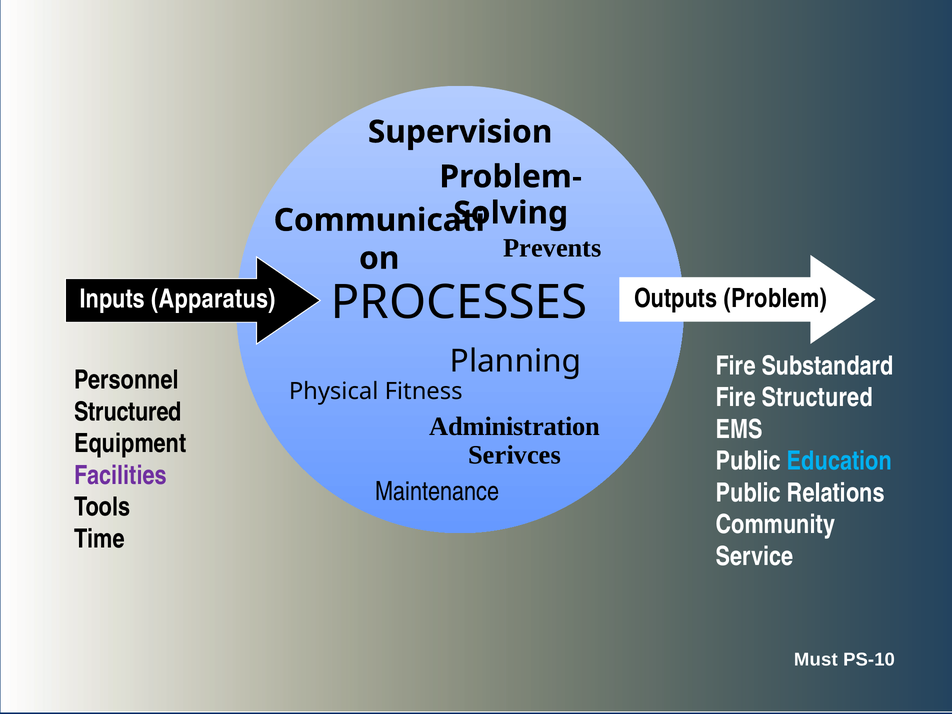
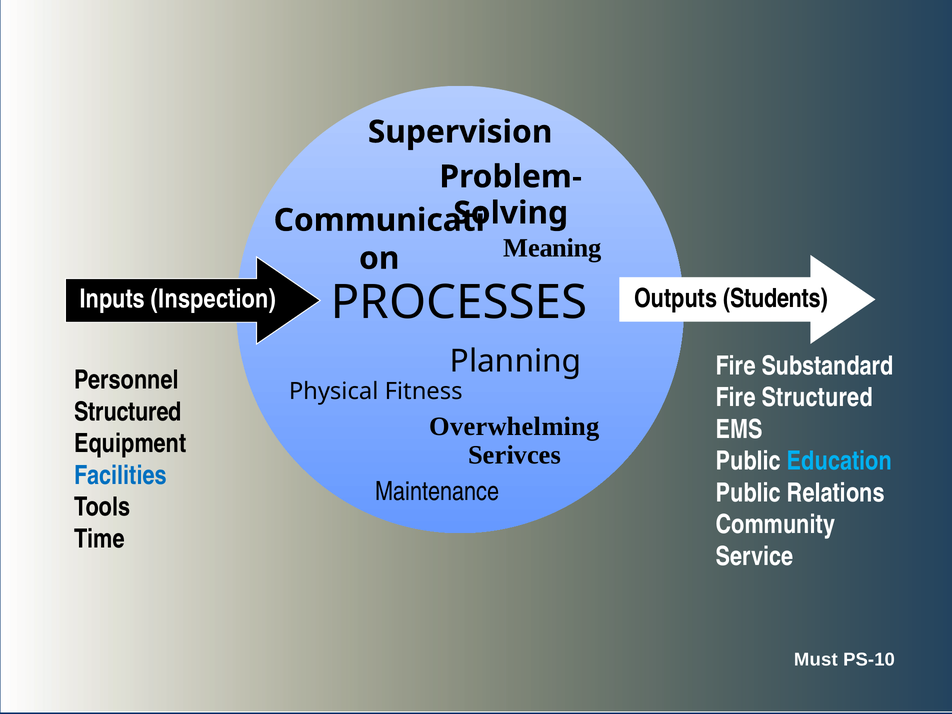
Prevents: Prevents -> Meaning (553, 248)
Problem: Problem -> Students (776, 298)
Apparatus: Apparatus -> Inspection (214, 299)
Administration: Administration -> Overwhelming (514, 426)
Facilities colour: purple -> blue (120, 475)
